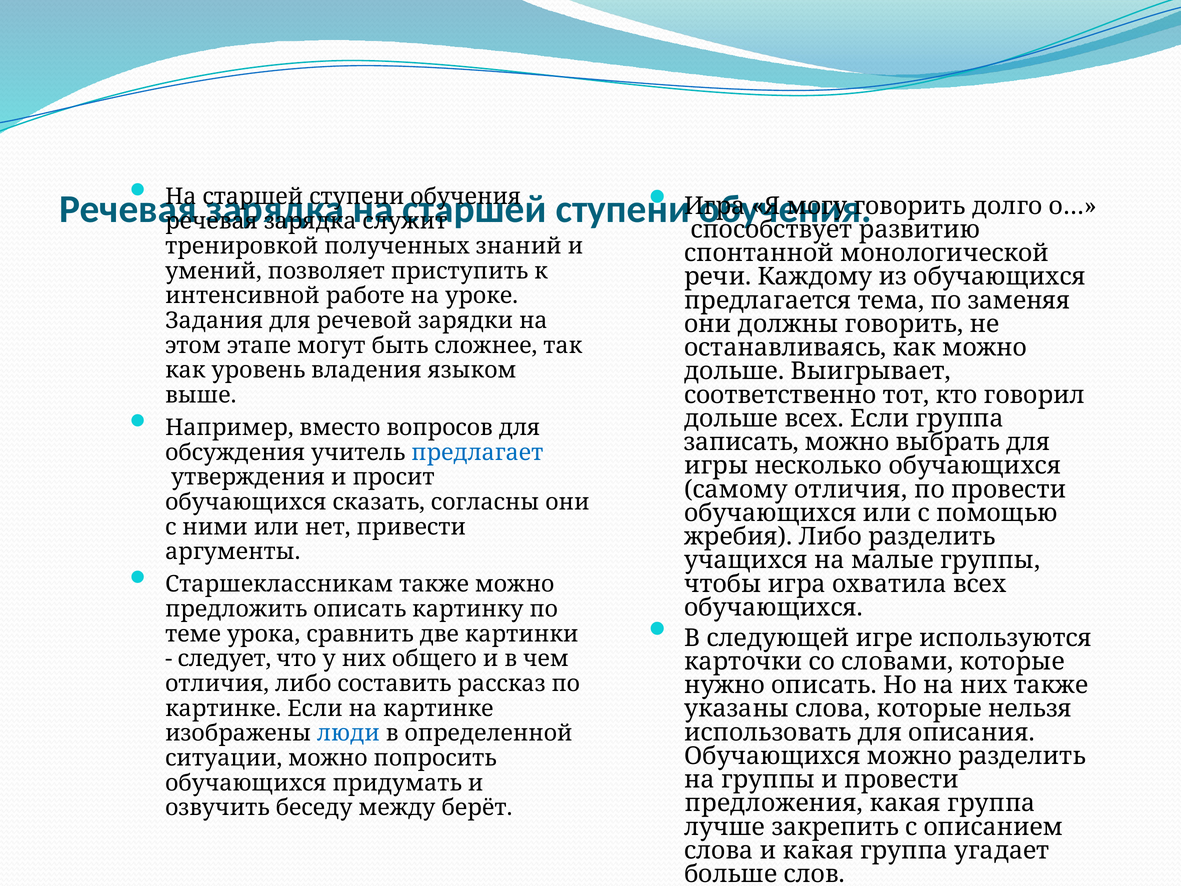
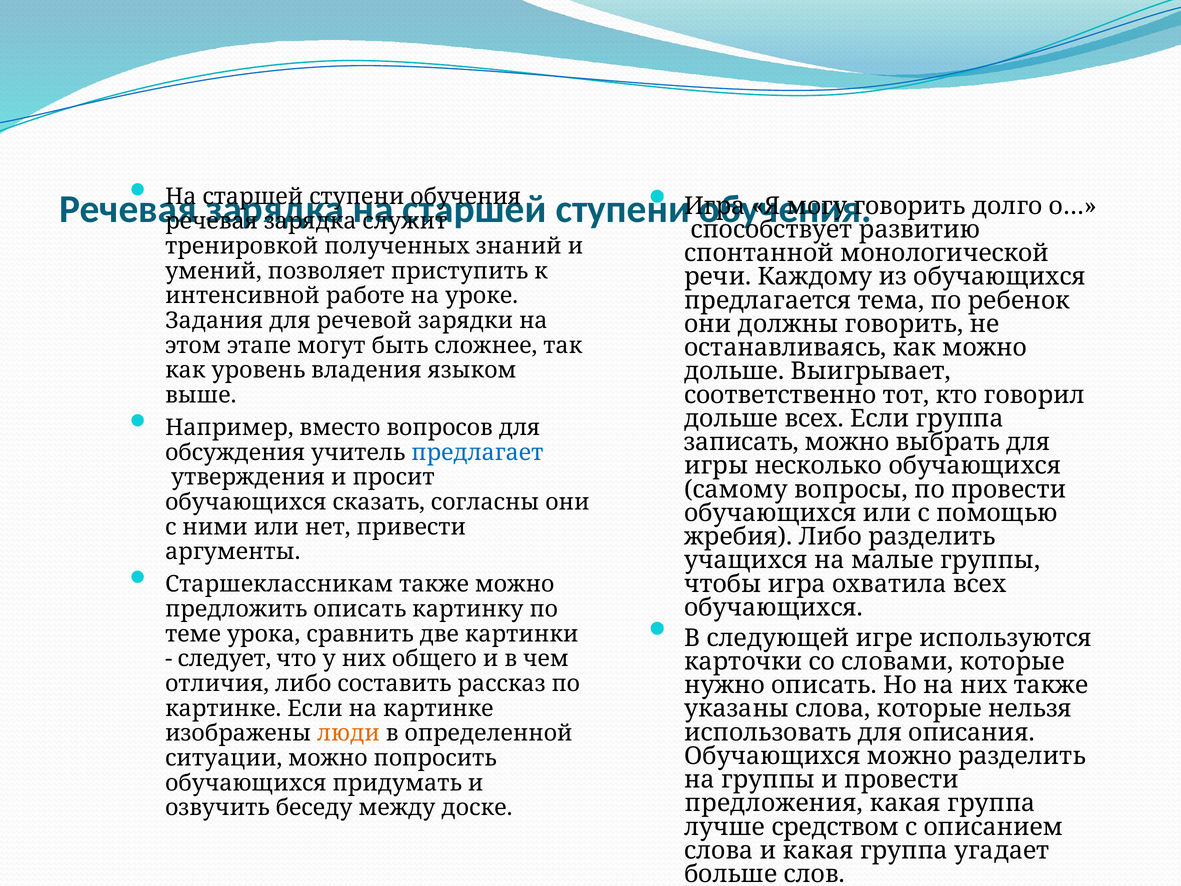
заменяя: заменяя -> ребенок (1019, 300)
самому отличия: отличия -> вопросы (851, 489)
люди colour: blue -> orange (348, 733)
берёт: берёт -> доске (477, 808)
закрепить: закрепить -> средством (835, 827)
